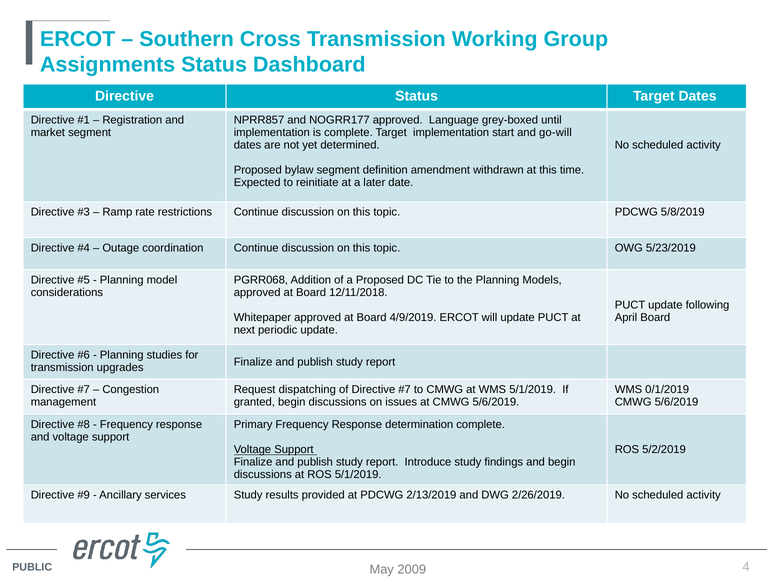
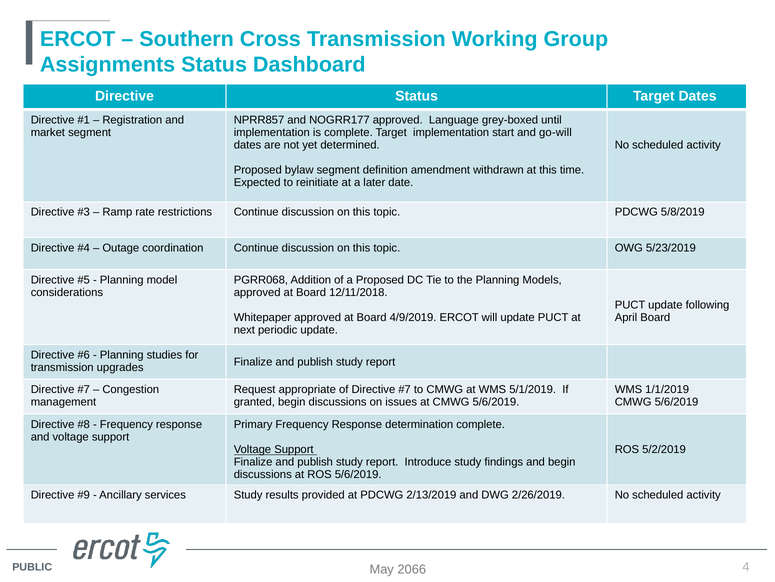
dispatching: dispatching -> appropriate (307, 389)
0/1/2019: 0/1/2019 -> 1/1/2019 (667, 389)
ROS 5/1/2019: 5/1/2019 -> 5/6/2019 (358, 474)
2009: 2009 -> 2066 (412, 569)
